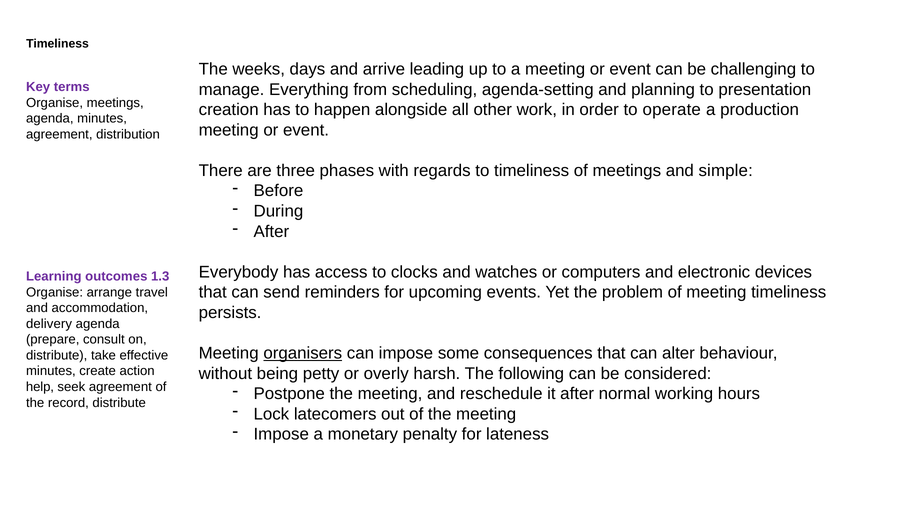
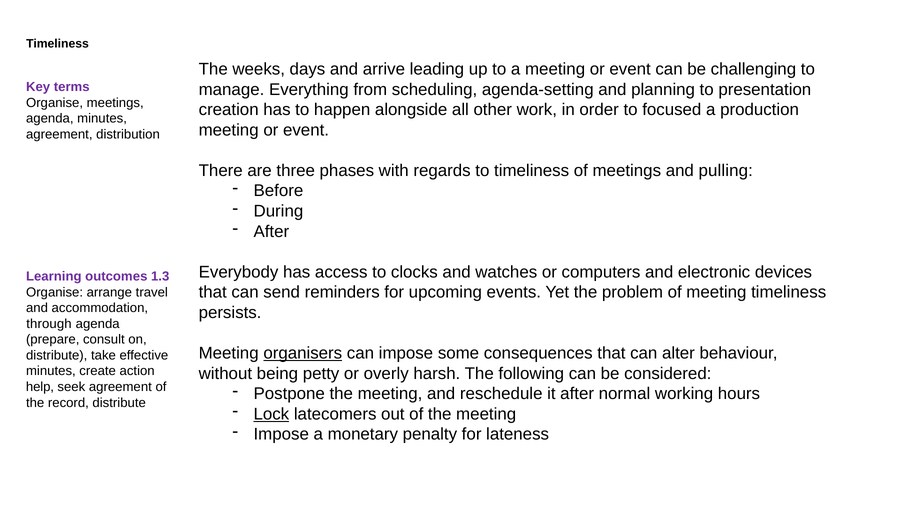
operate: operate -> focused (672, 110)
simple: simple -> pulling (726, 171)
delivery: delivery -> through (49, 324)
Lock underline: none -> present (271, 414)
